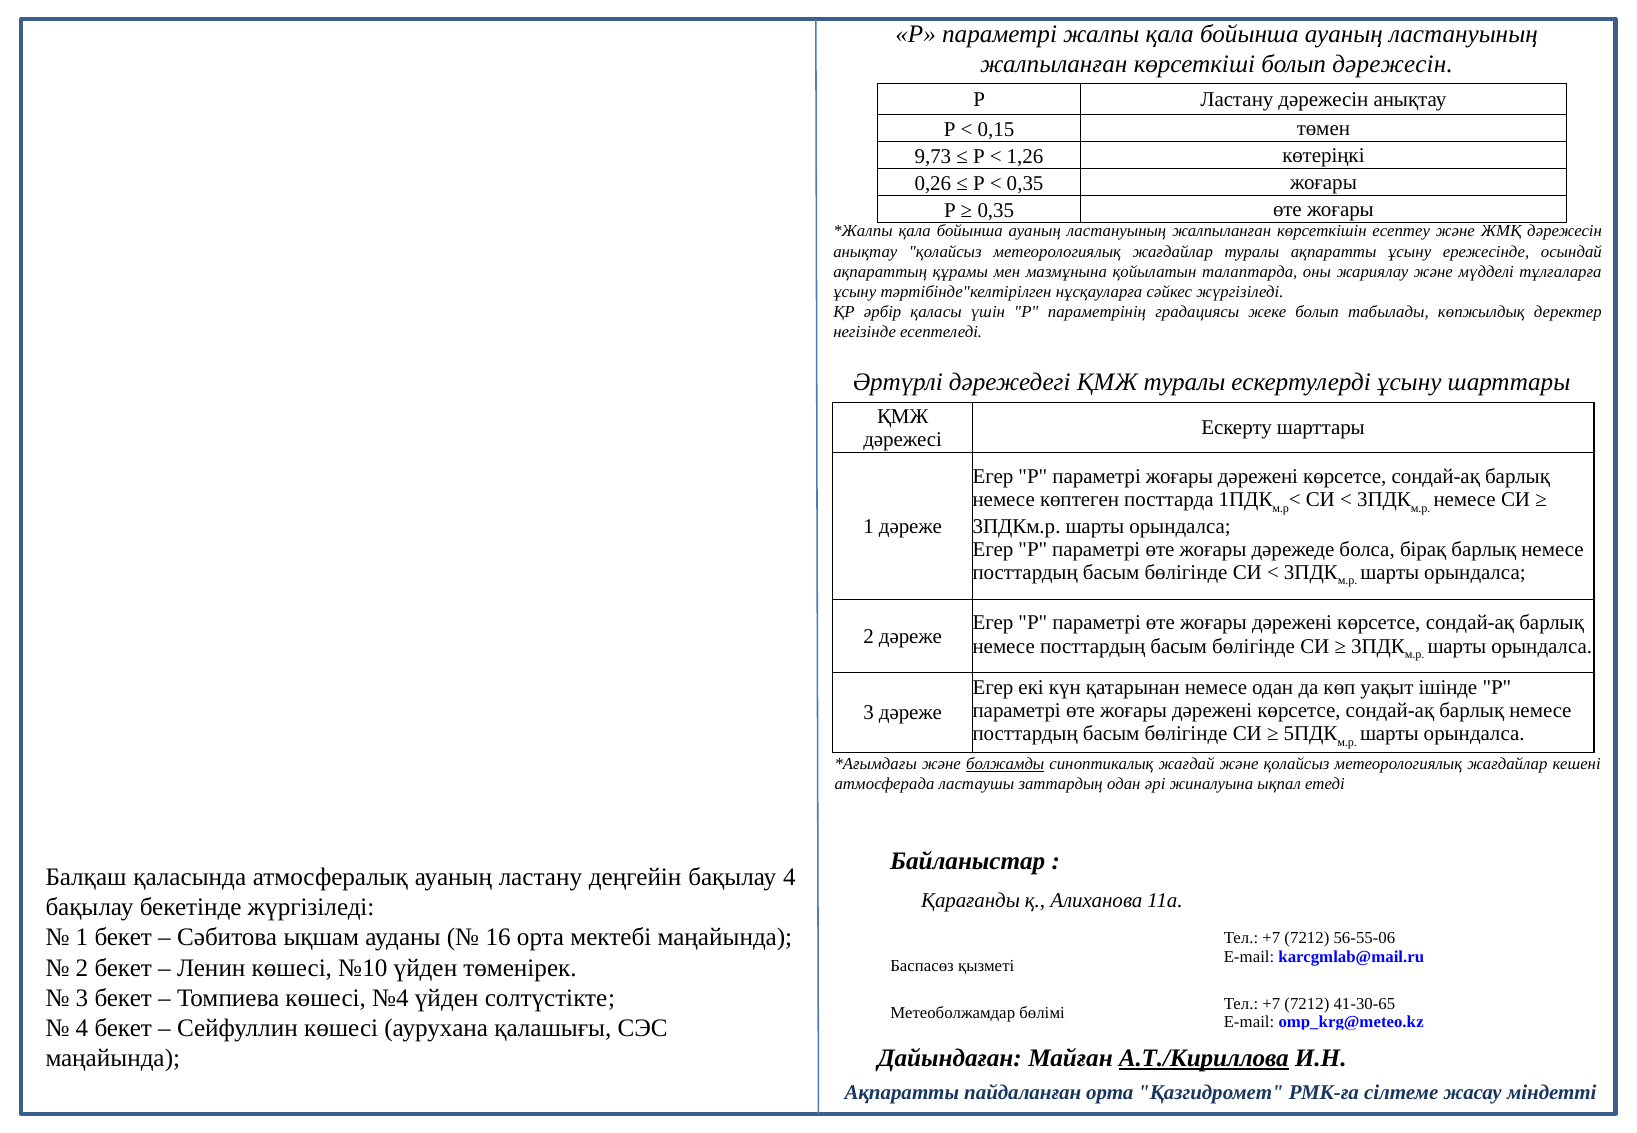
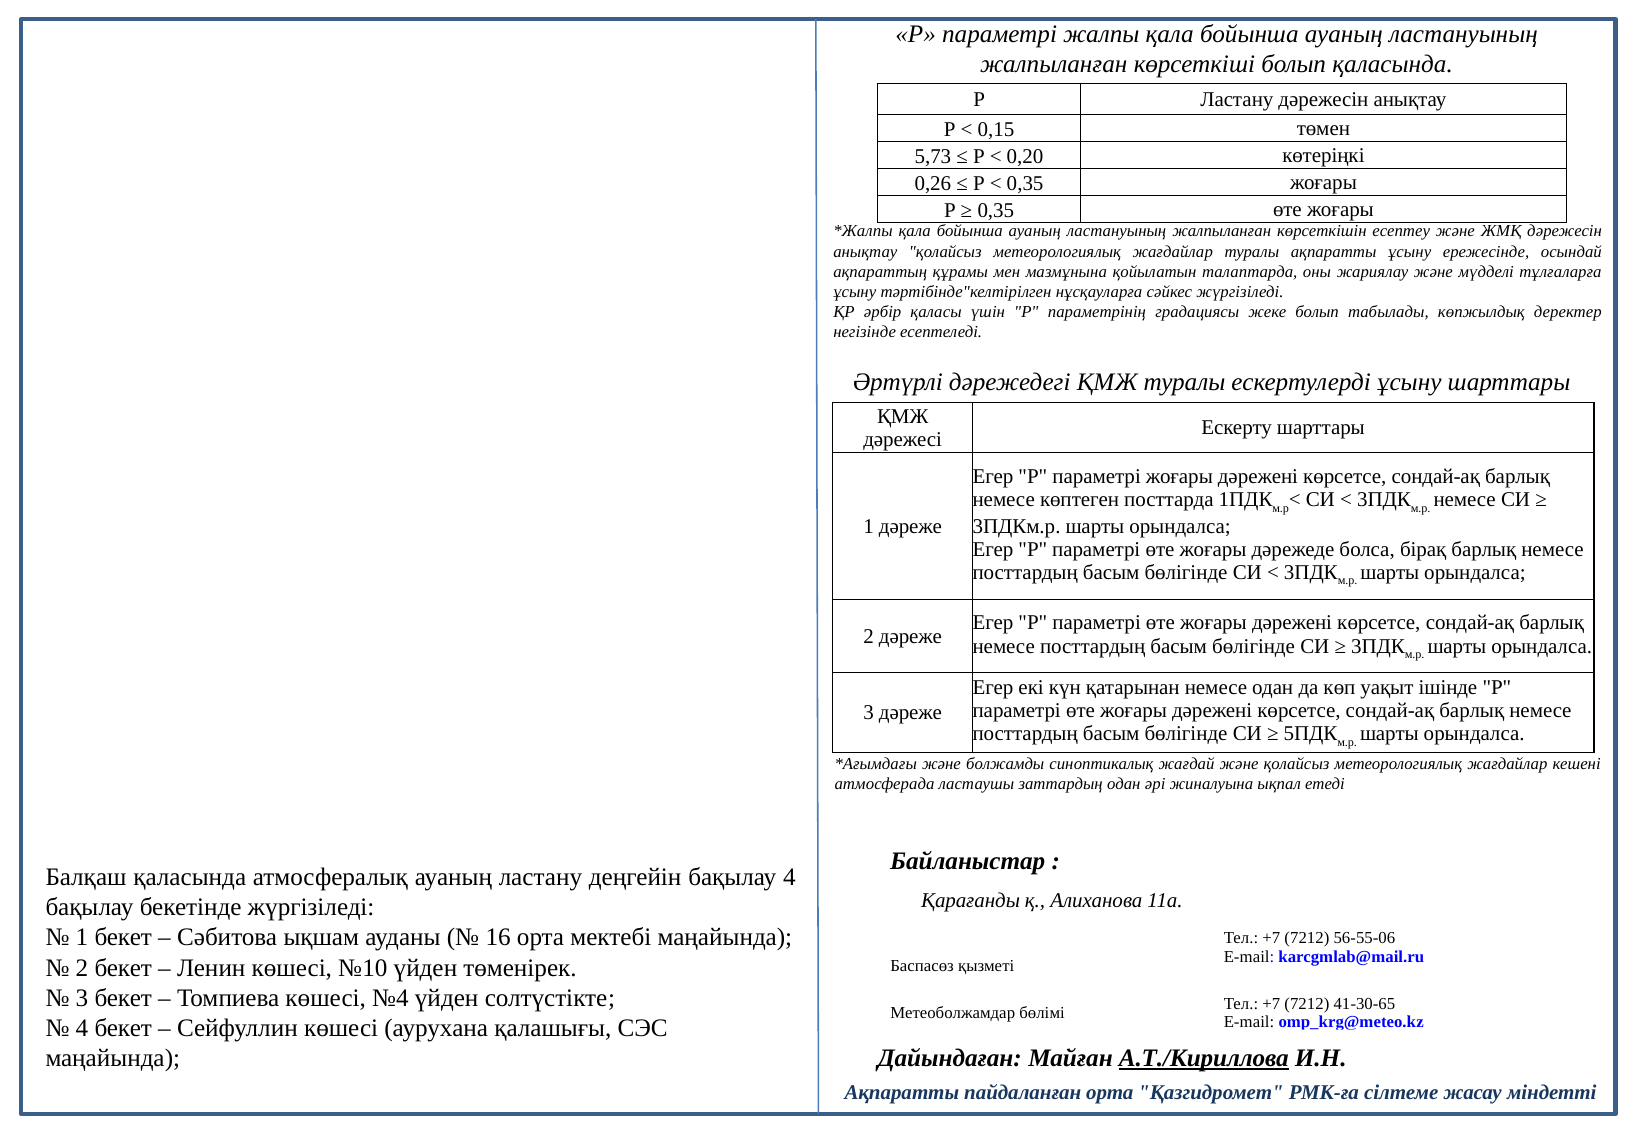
болып дәрежесін: дәрежесін -> қаласында (1393, 65)
9,73: 9,73 -> 5,73 (933, 156)
1,26: 1,26 -> 0,20 (1025, 156)
болжамды underline: present -> none (1005, 764)
